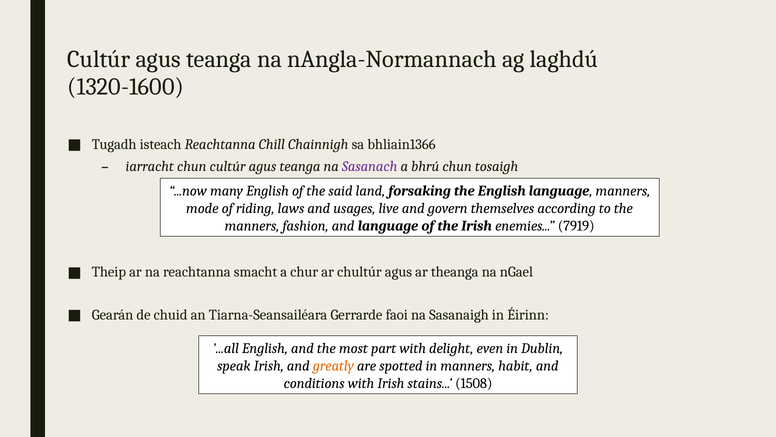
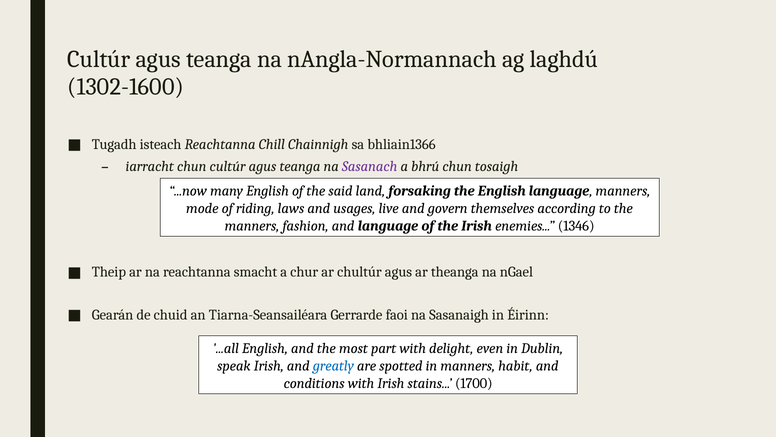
1320-1600: 1320-1600 -> 1302-1600 (126, 86)
7919: 7919 -> 1346 (576, 226)
greatly colour: orange -> blue (333, 365)
1508: 1508 -> 1700 (474, 383)
